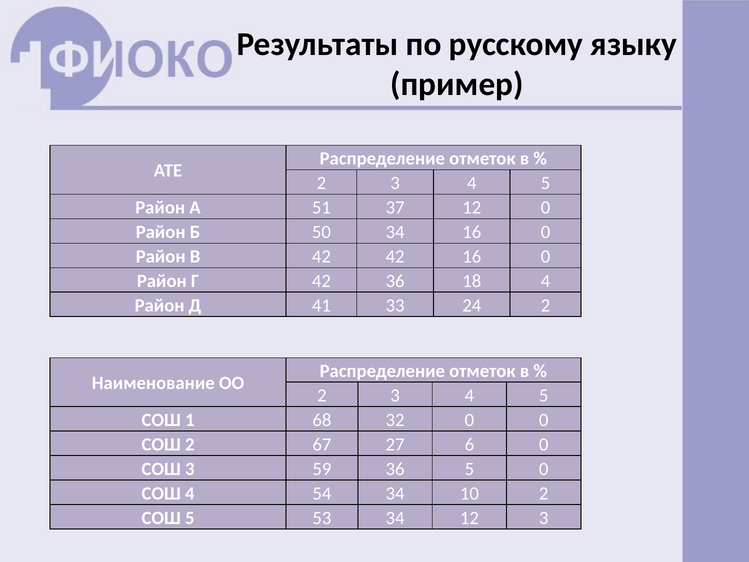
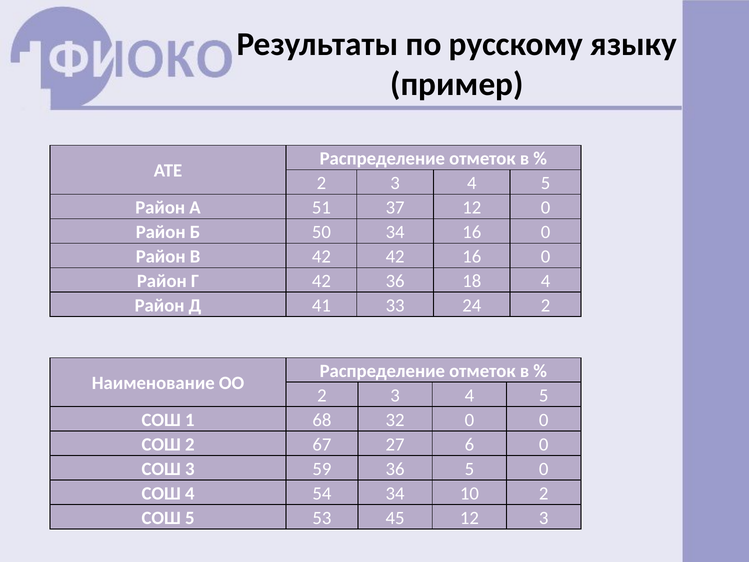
53 34: 34 -> 45 (395, 518)
